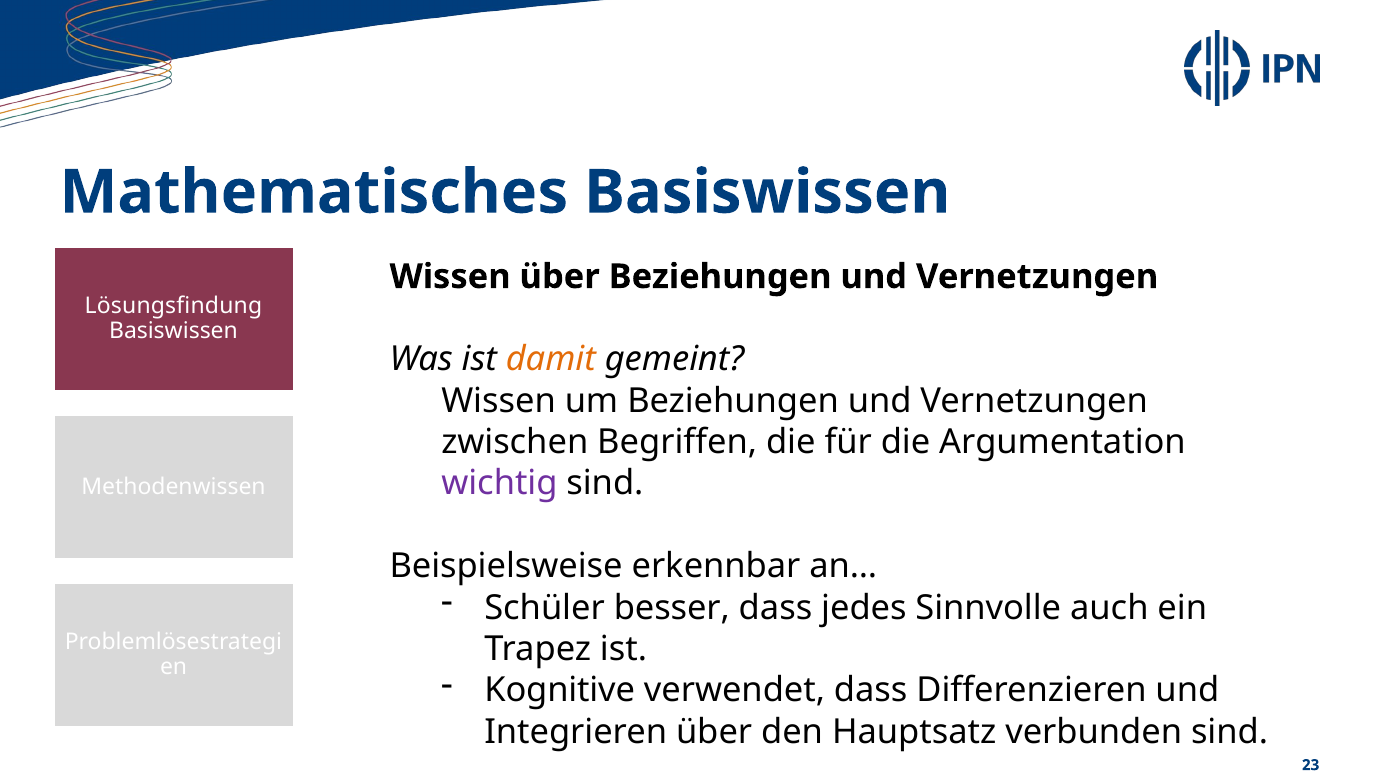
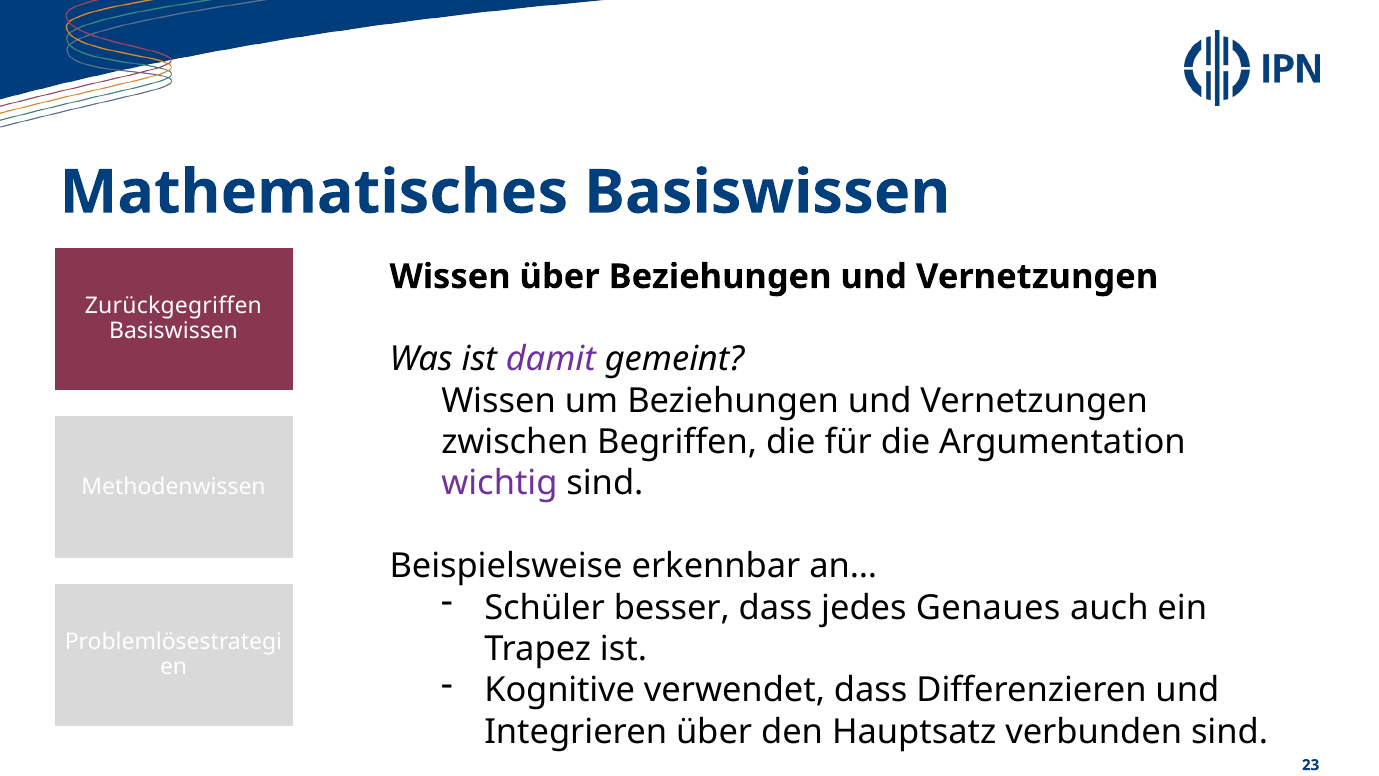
Lösungsfindung: Lösungsfindung -> Zurückgegriffen (173, 306)
damit colour: orange -> purple (551, 359)
Sinnvolle: Sinnvolle -> Genaues (988, 608)
